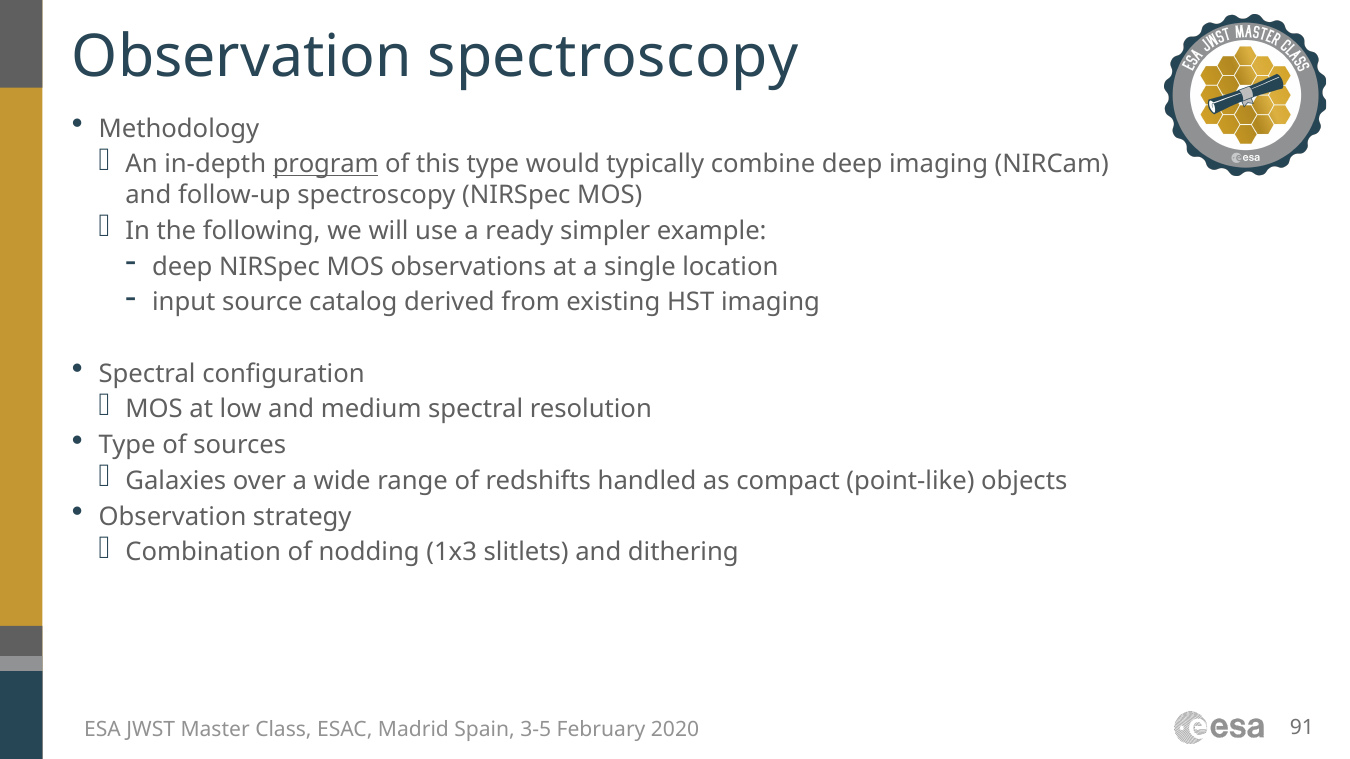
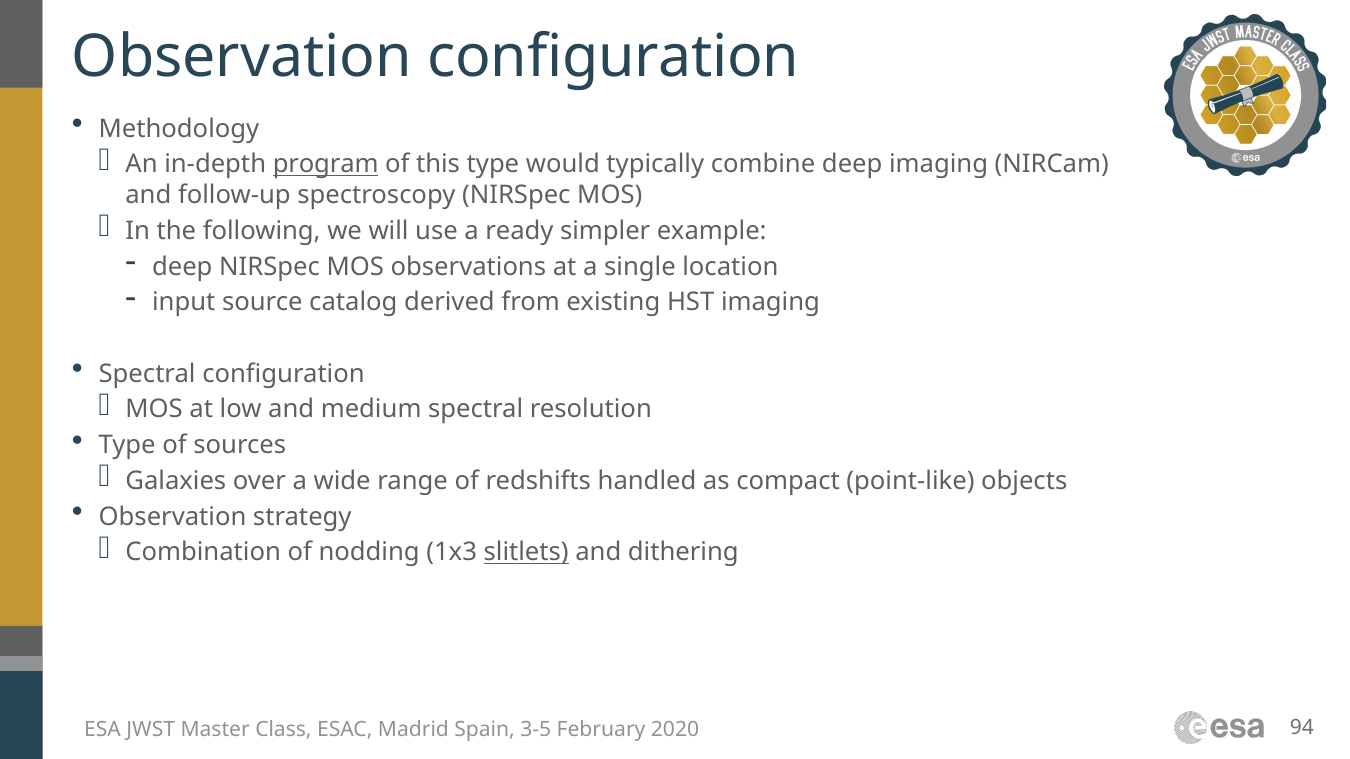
Observation spectroscopy: spectroscopy -> configuration (613, 57)
slitlets underline: none -> present (526, 553)
91: 91 -> 94 (1302, 728)
